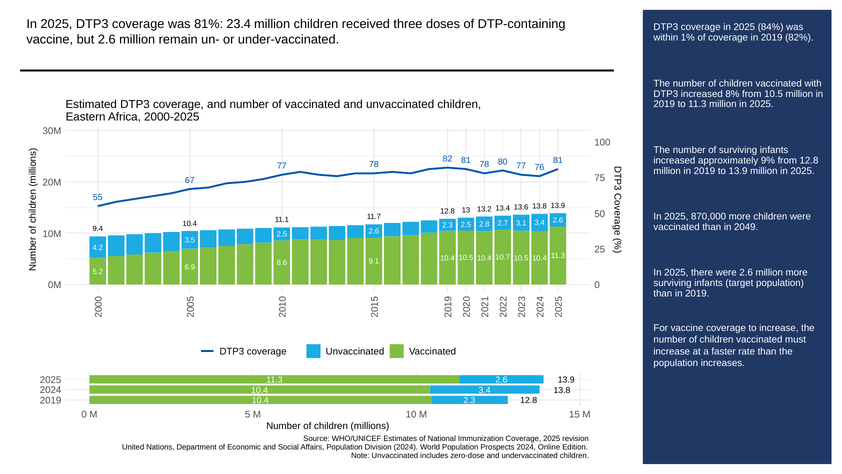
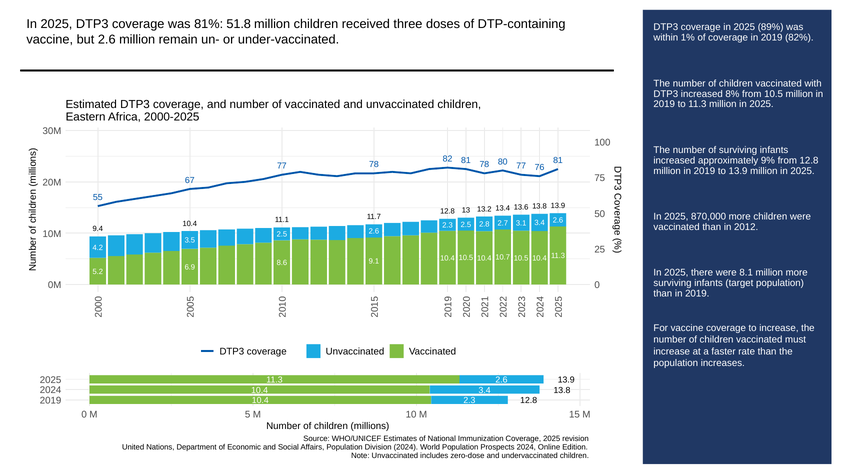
23.4: 23.4 -> 51.8 (239, 24)
84%: 84% -> 89% (771, 27)
2049: 2049 -> 2012 (746, 227)
were 2.6: 2.6 -> 8.1 (746, 273)
